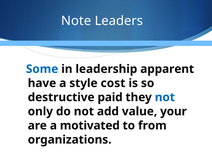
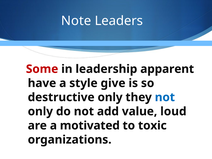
Some colour: blue -> red (42, 69)
cost: cost -> give (113, 83)
destructive paid: paid -> only (110, 97)
your: your -> loud (173, 111)
from: from -> toxic (152, 126)
